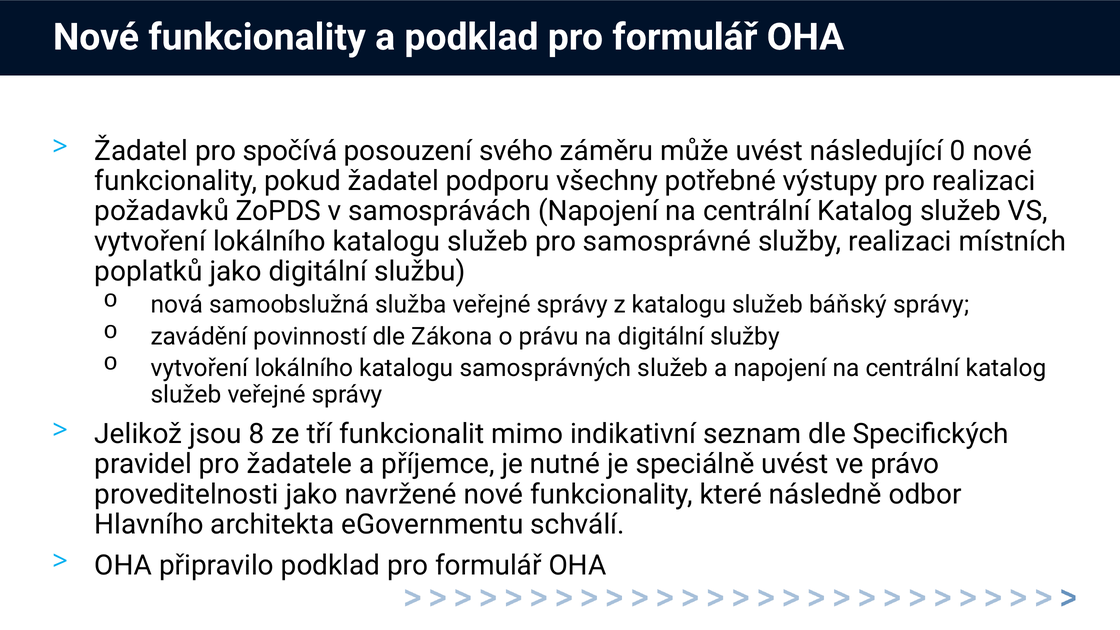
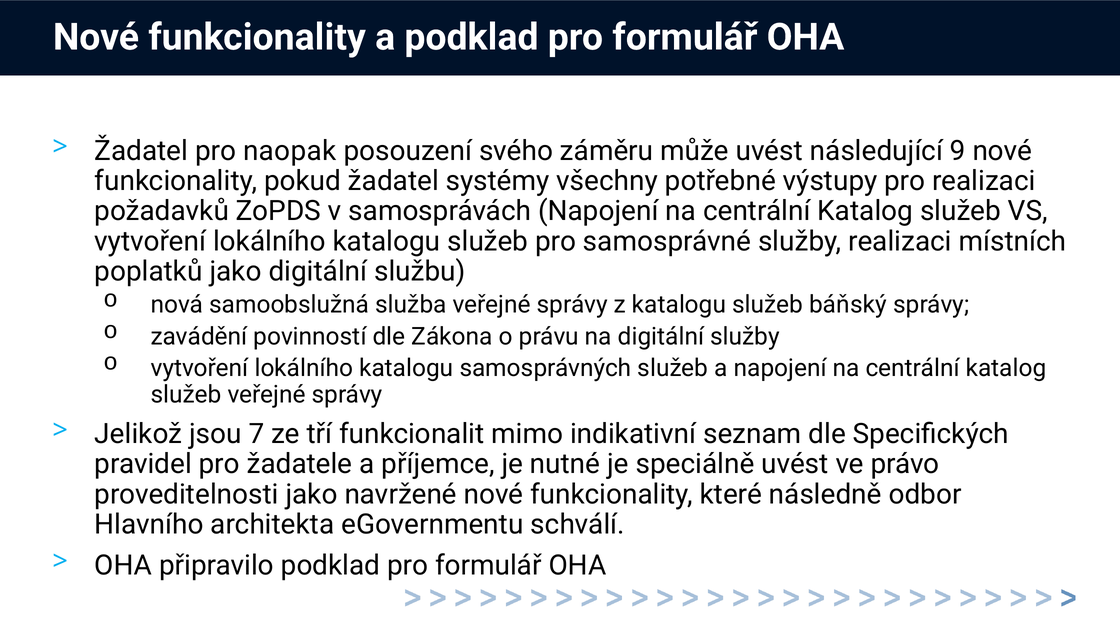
spočívá: spočívá -> naopak (290, 151)
0: 0 -> 9 (958, 151)
podporu: podporu -> systémy (498, 181)
8: 8 -> 7 (256, 434)
